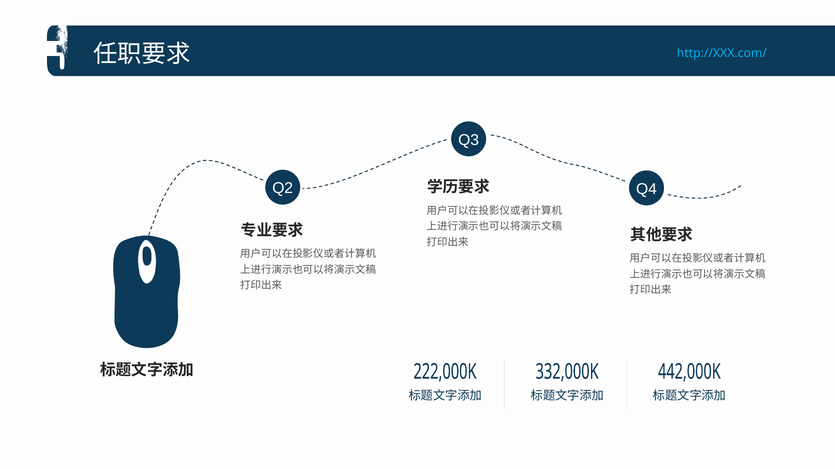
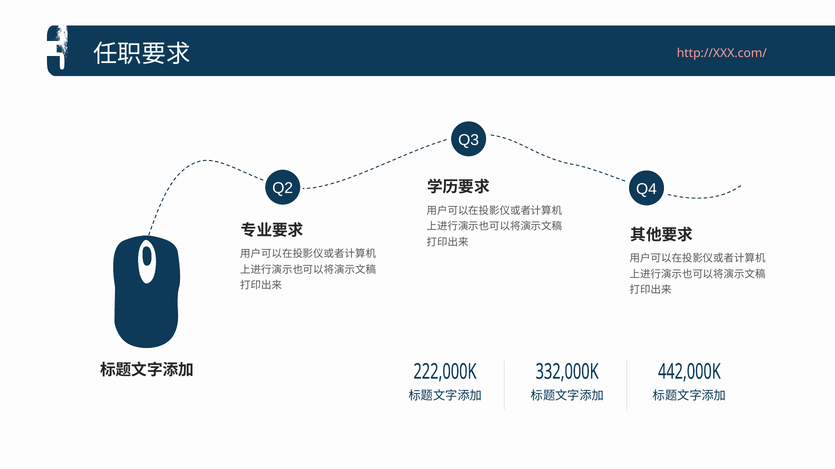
http://XXX.com/ colour: light blue -> pink (722, 53)
